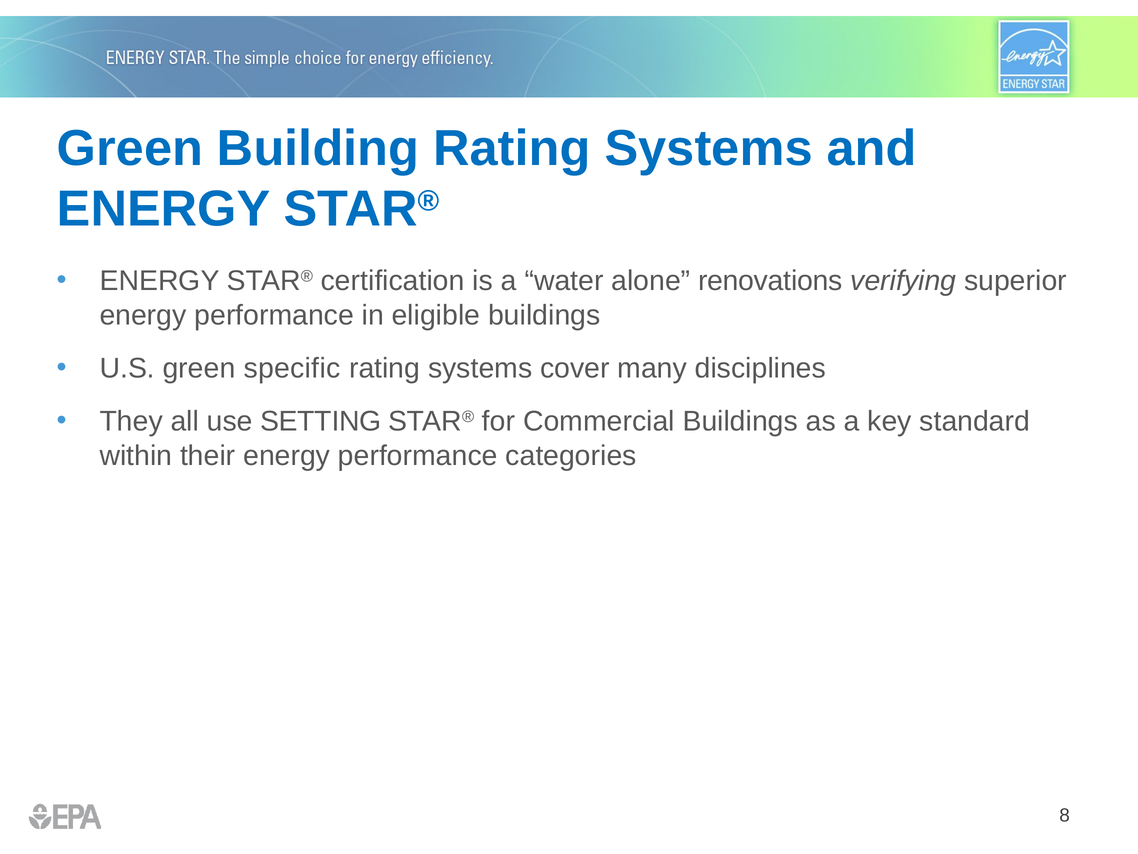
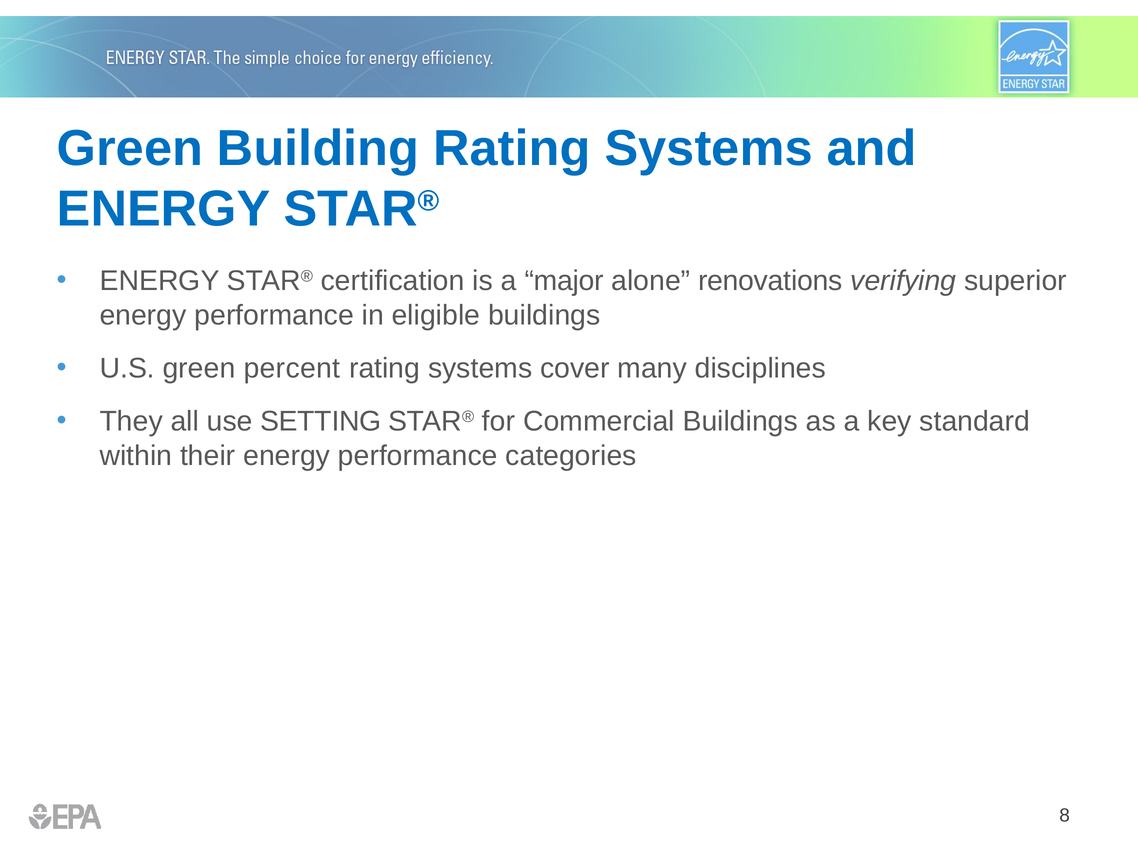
water: water -> major (564, 281)
specific: specific -> percent (292, 368)
